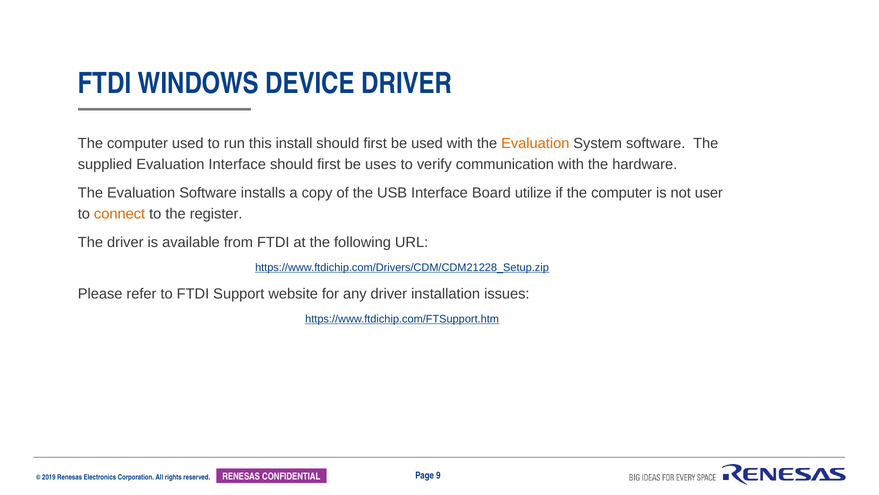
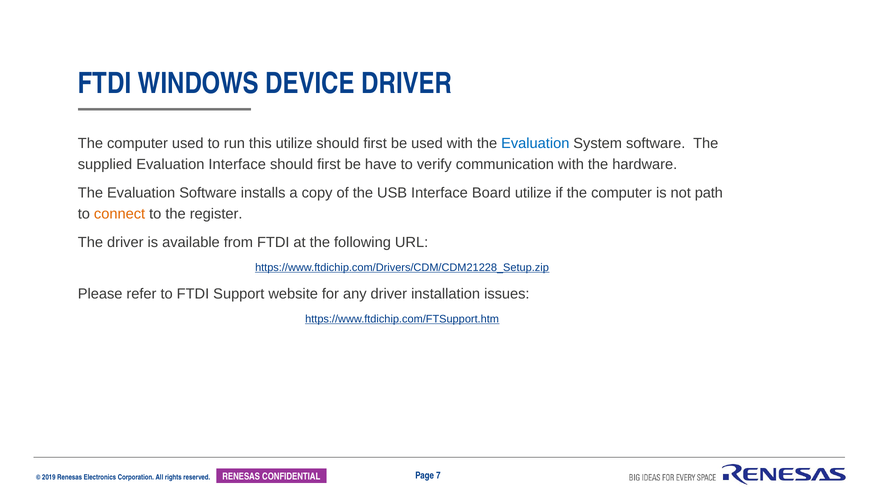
this install: install -> utilize (294, 143)
Evaluation colour: orange -> blue (535, 143)
uses: uses -> have (381, 164)
user: user -> path (709, 193)
9: 9 -> 7 (438, 475)
